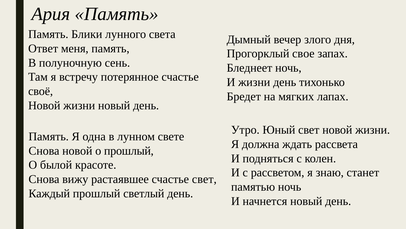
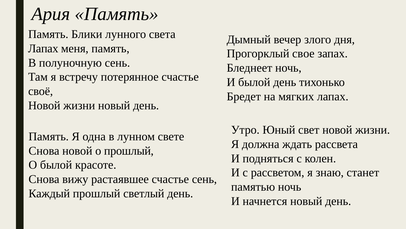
Ответ: Ответ -> Лапах (43, 48)
И жизни: жизни -> былой (254, 82)
счастье свет: свет -> сень (204, 179)
